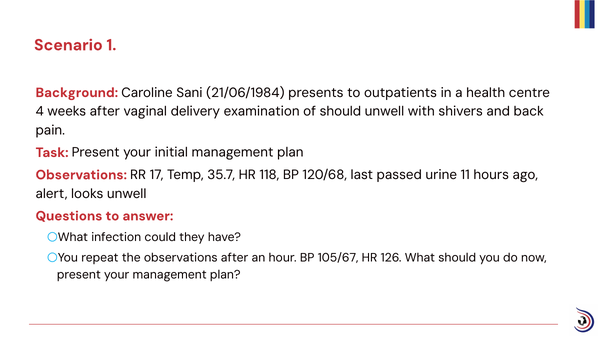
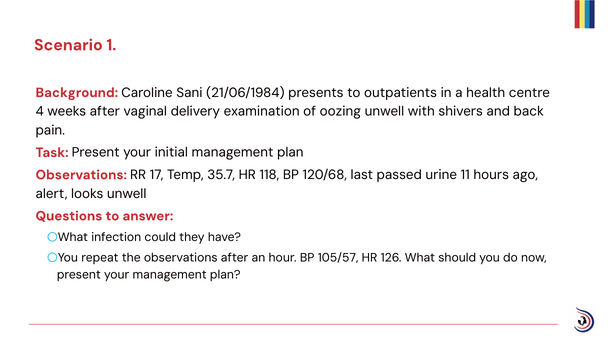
of should: should -> oozing (340, 111)
105/67: 105/67 -> 105/57 (338, 257)
